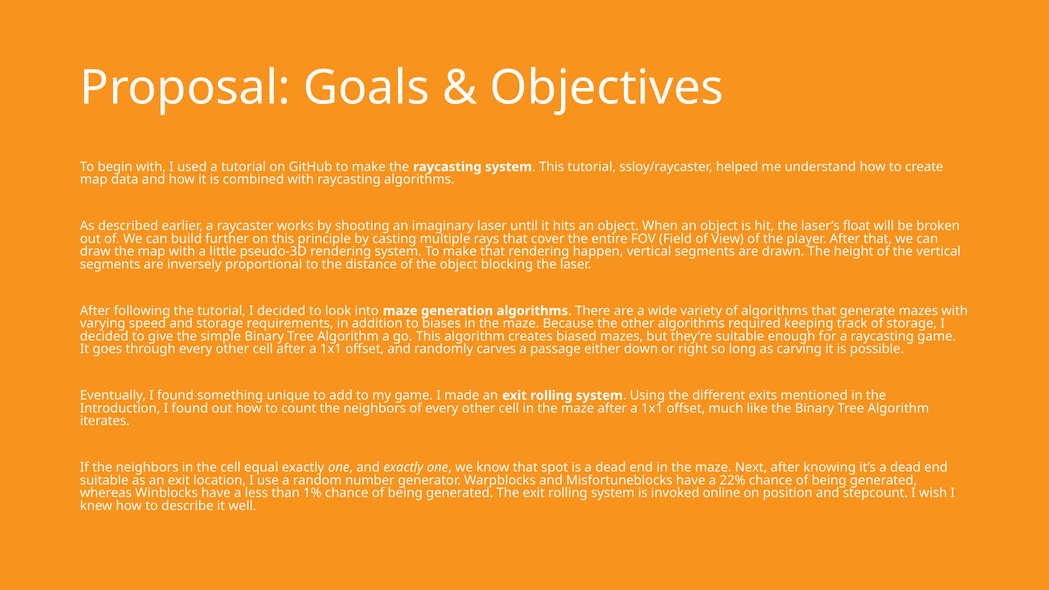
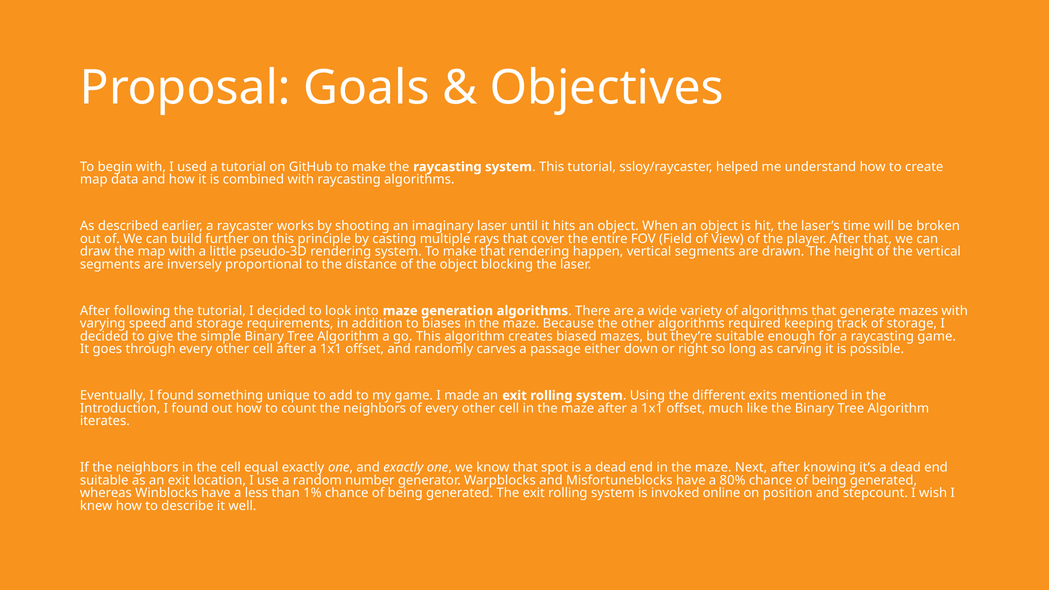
float: float -> time (857, 226)
22%: 22% -> 80% (733, 480)
